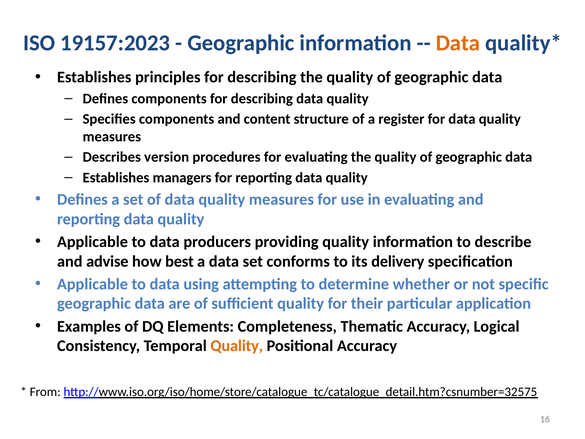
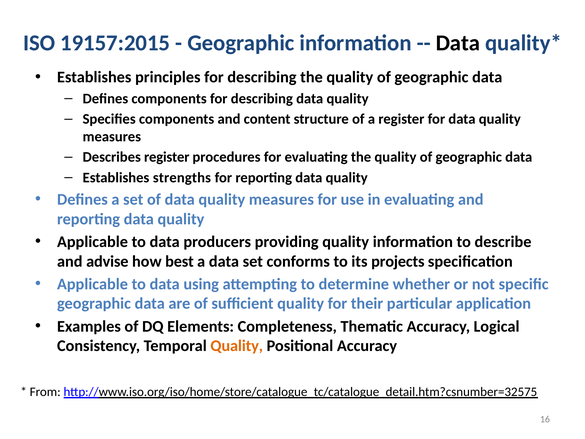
19157:2023: 19157:2023 -> 19157:2015 (115, 43)
Data colour: orange -> black (458, 43)
Describes version: version -> register (167, 157)
managers: managers -> strengths (182, 178)
delivery: delivery -> projects (398, 261)
